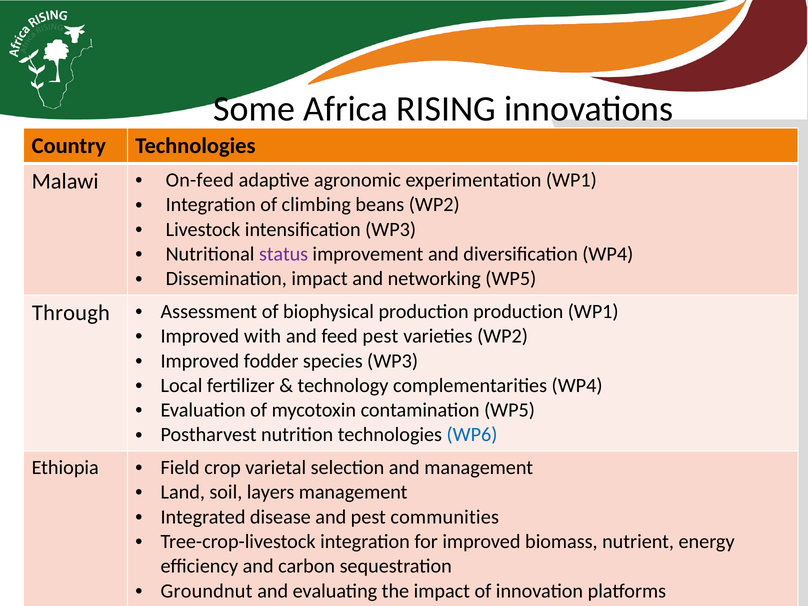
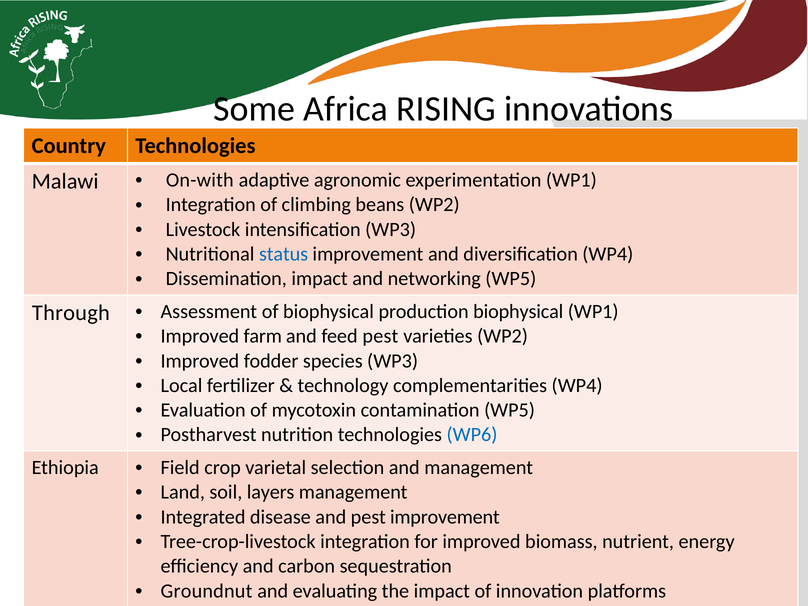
On-feed: On-feed -> On-with (200, 180)
status colour: purple -> blue (284, 254)
production production: production -> biophysical (518, 312)
with: with -> farm (263, 336)
pest communities: communities -> improvement (445, 517)
